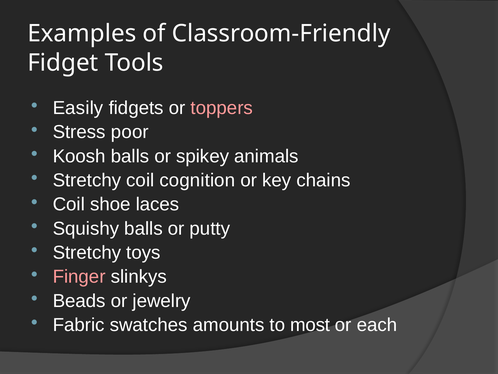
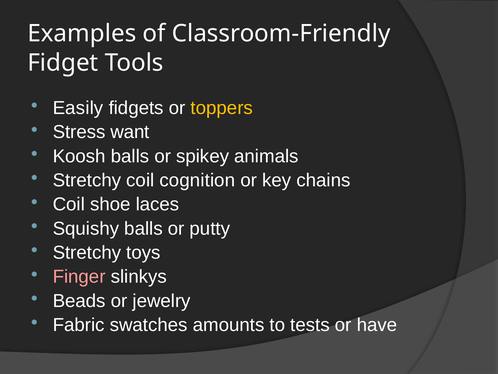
toppers colour: pink -> yellow (222, 108)
poor: poor -> want (130, 132)
most: most -> tests (310, 325)
each: each -> have (377, 325)
